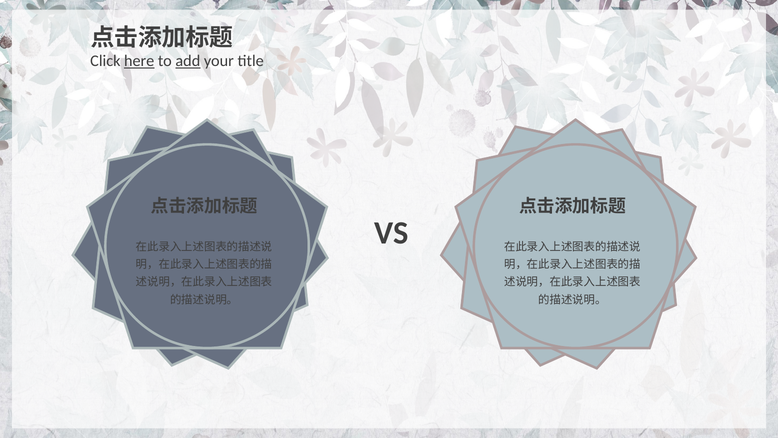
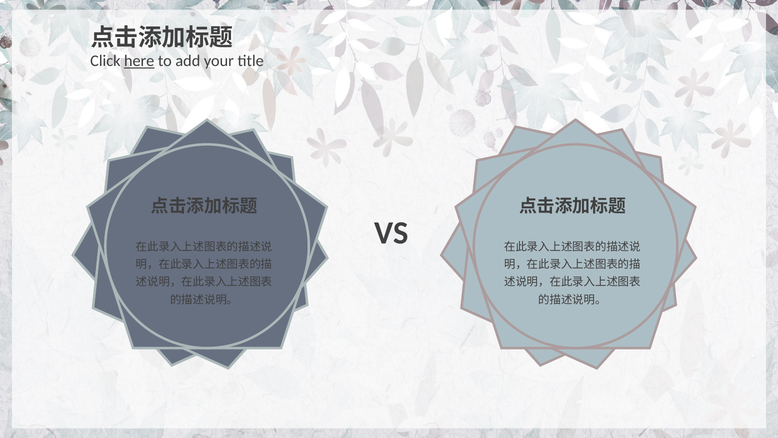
add underline: present -> none (188, 61)
